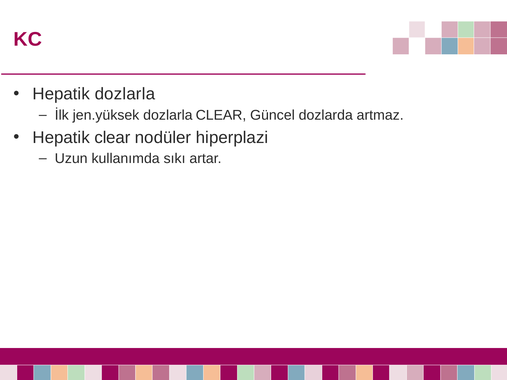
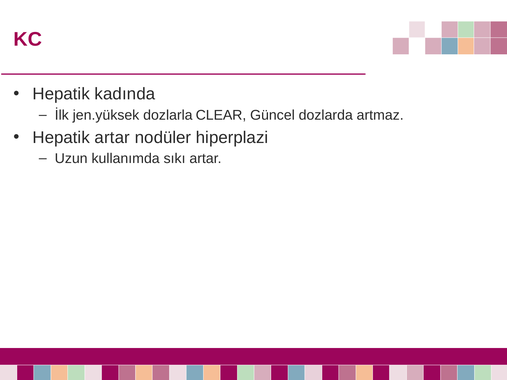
Hepatik dozlarla: dozlarla -> kadında (125, 94)
Hepatik clear: clear -> artar (112, 138)
